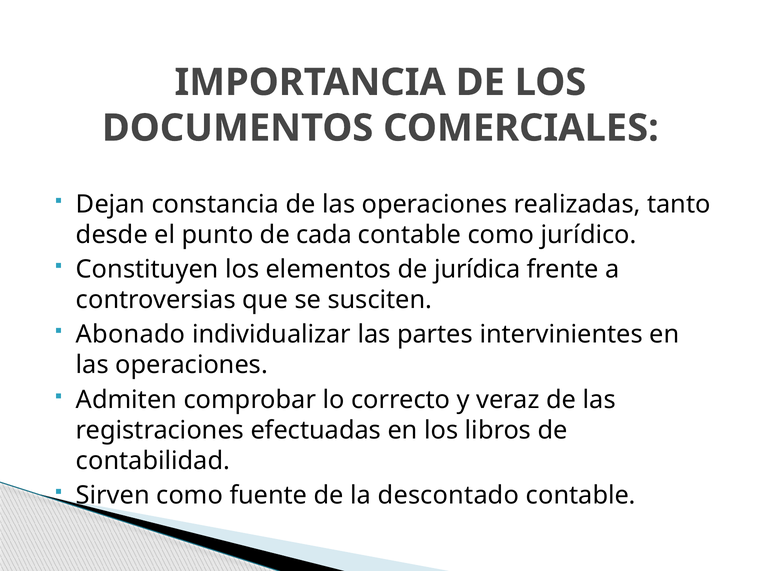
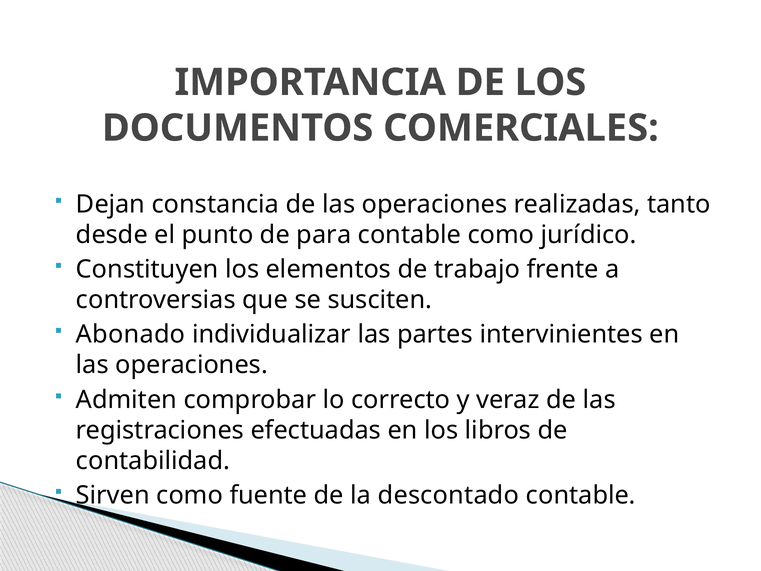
cada: cada -> para (324, 235)
jurídica: jurídica -> trabajo (477, 269)
